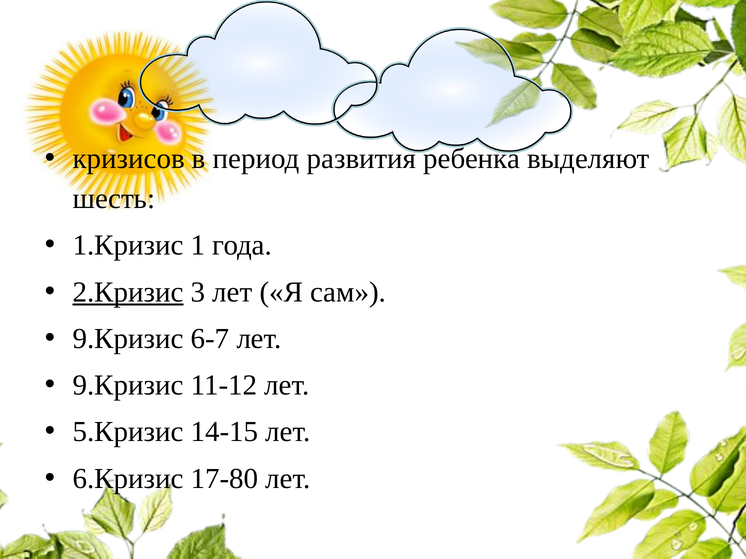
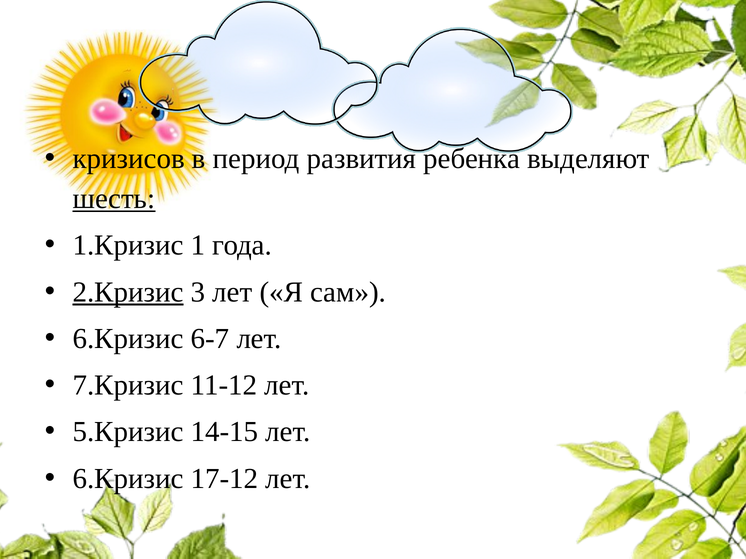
шесть underline: none -> present (114, 199)
9.Кризис: 9.Кризис -> 6.Кризис (128, 339)
9.Кризис: 9.Кризис -> 7.Кризис (128, 386)
17-80: 17-80 -> 17-12 (224, 479)
